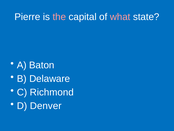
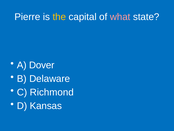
the colour: pink -> yellow (59, 17)
Baton: Baton -> Dover (42, 65)
Denver: Denver -> Kansas (46, 105)
